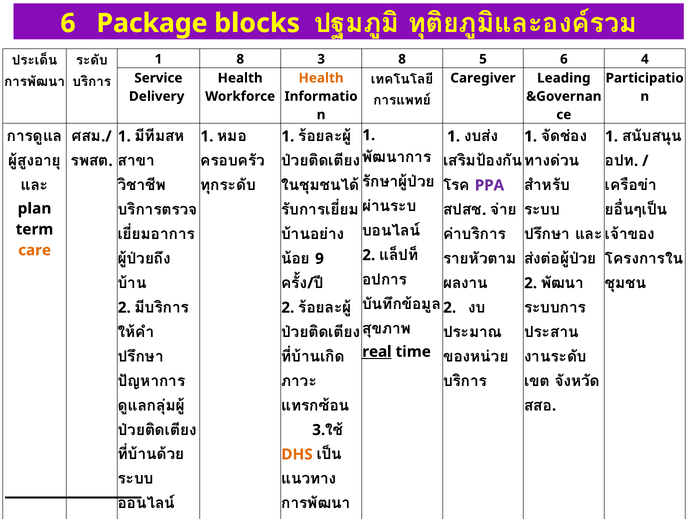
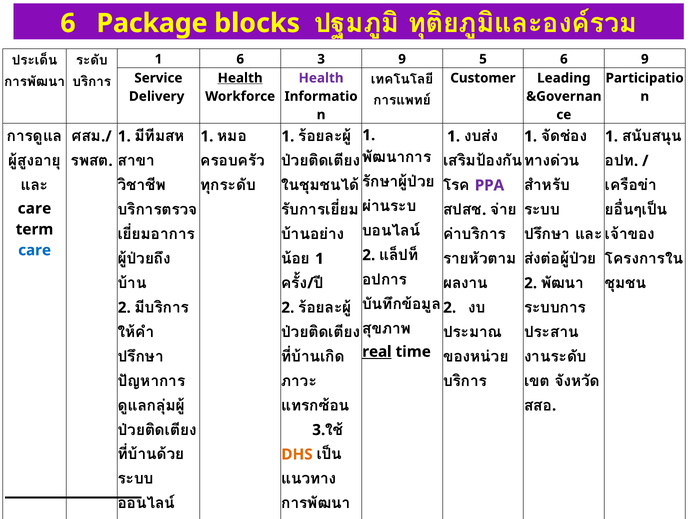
1 8: 8 -> 6 (240, 59)
3 8: 8 -> 9 (402, 59)
6 4: 4 -> 9 (645, 59)
Health underline: none -> present (240, 78)
Health colour: orange -> purple (321, 78)
Caregiver: Caregiver -> Customer (483, 78)
plan: plan -> care (34, 208)
care colour: orange -> blue (35, 250)
9: 9 -> 1 (319, 259)
